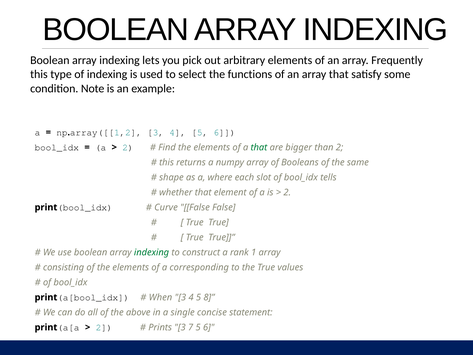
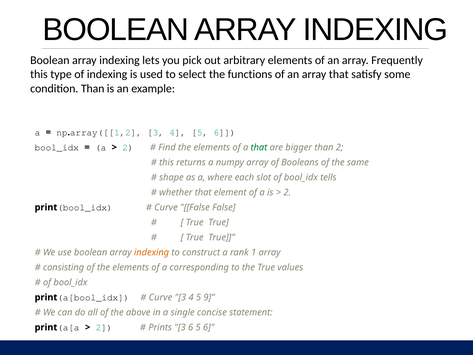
condition Note: Note -> Than (93, 89)
indexing colour: green -> orange (152, 252)
When: When -> Curve (161, 297)
8: 8 -> 9 (209, 297)
3 7: 7 -> 6 (191, 327)
